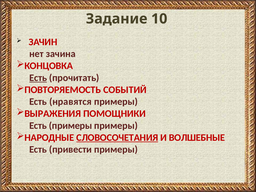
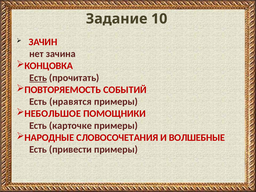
ВЫРАЖЕНИЯ: ВЫРАЖЕНИЯ -> НЕБОЛЬШОЕ (53, 114)
Есть примеры: примеры -> карточке (70, 126)
СЛОВОСОЧЕТАНИЯ underline: present -> none (117, 138)
